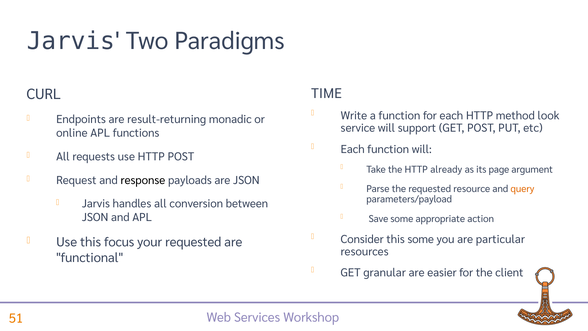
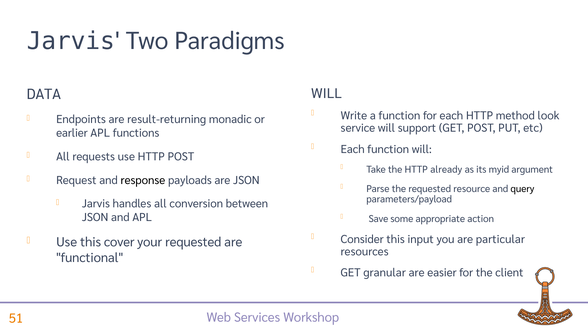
TIME: TIME -> WILL (327, 94)
CURL: CURL -> DATA (44, 94)
online: online -> earlier (72, 133)
page: page -> myid (499, 169)
query colour: orange -> black (522, 189)
focus: focus -> cover (119, 242)
this some: some -> input (421, 239)
